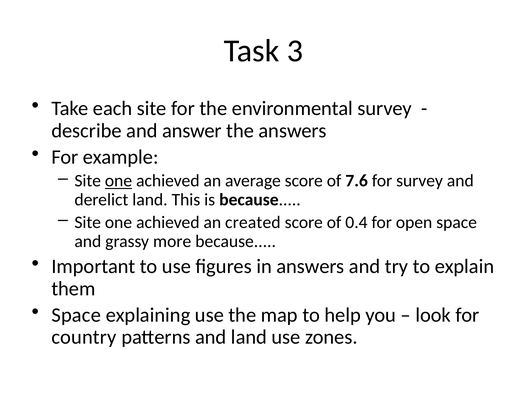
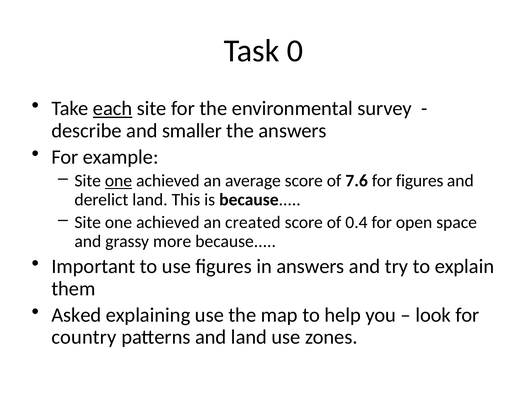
3: 3 -> 0 (295, 51)
each underline: none -> present (113, 109)
answer: answer -> smaller (192, 131)
for survey: survey -> figures (420, 181)
Space: Space -> Asked (76, 315)
